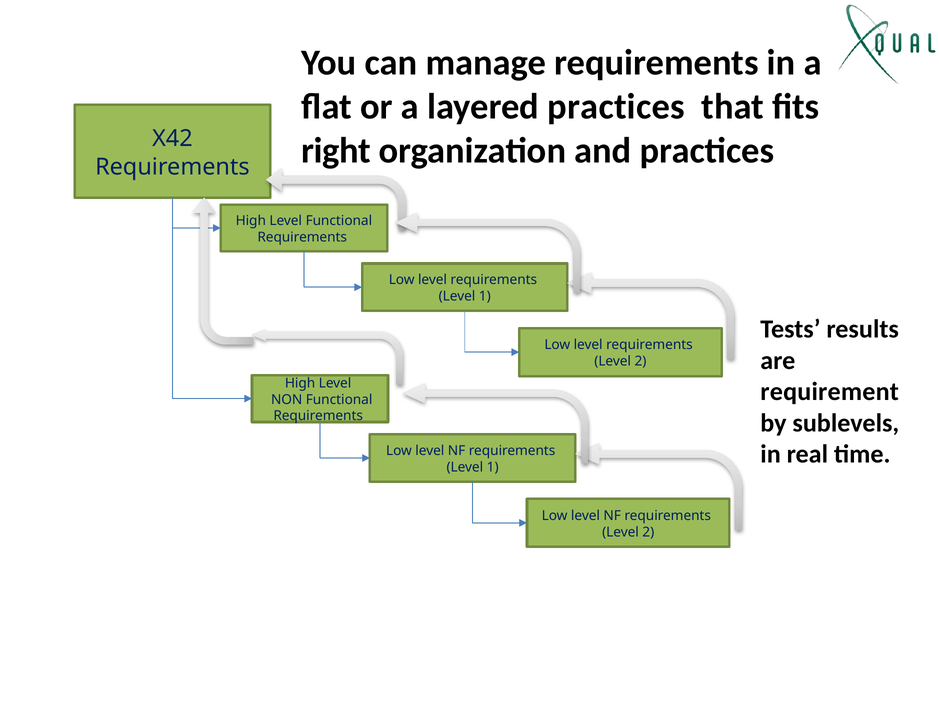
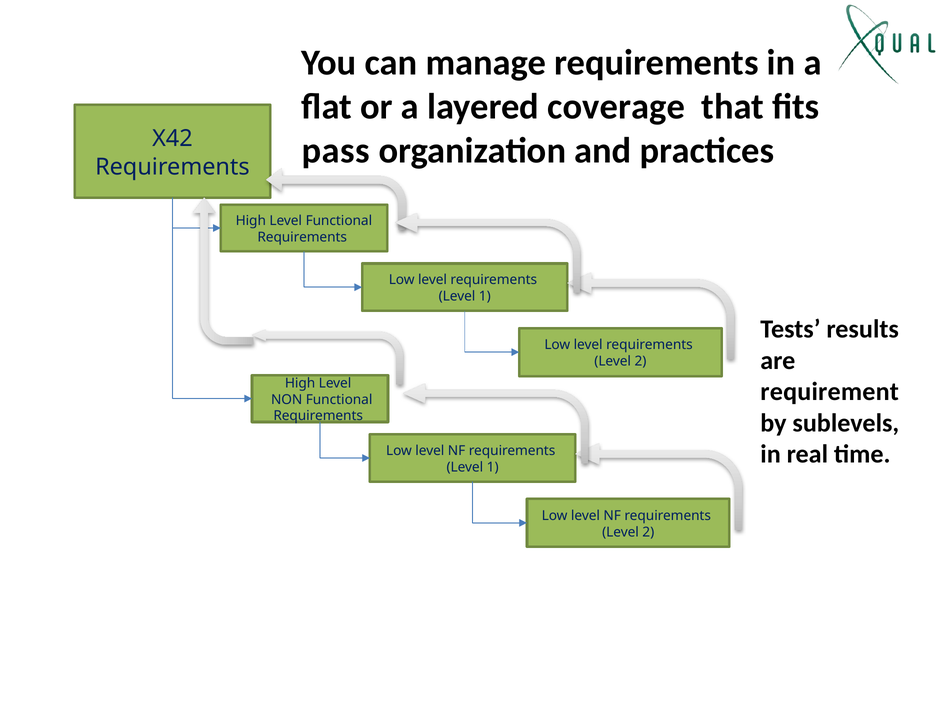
layered practices: practices -> coverage (616, 107)
right: right -> pass (336, 151)
